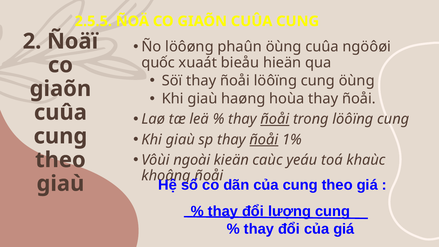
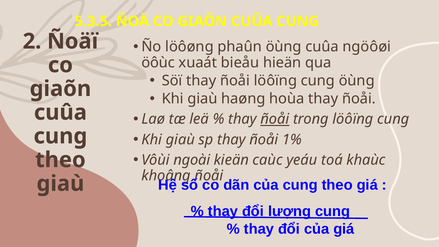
2.5.5: 2.5.5 -> 5.3.5 (93, 21)
quốc: quốc -> öôùc (158, 63)
ñoåi underline: present -> none (264, 139)
